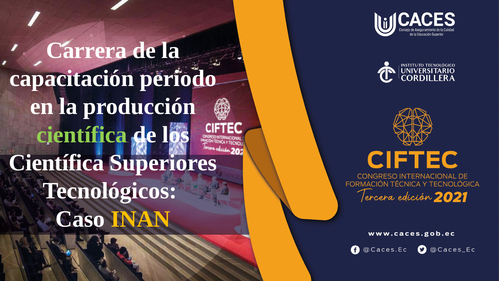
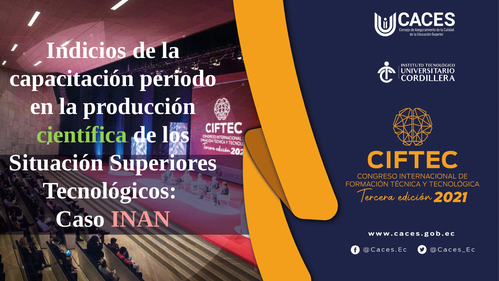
Carrera: Carrera -> Indicios (86, 50)
Científica: Científica -> Situación (56, 163)
INAN colour: yellow -> pink (141, 219)
